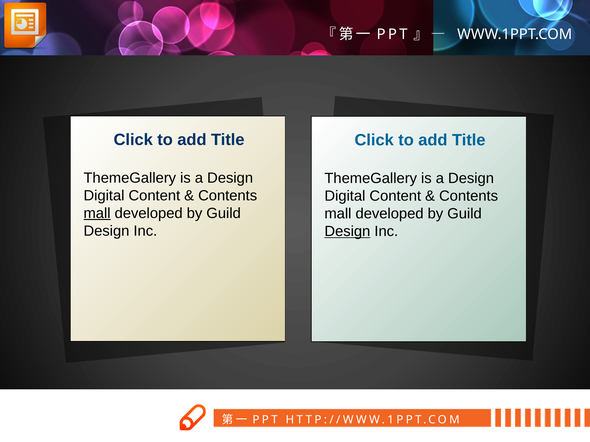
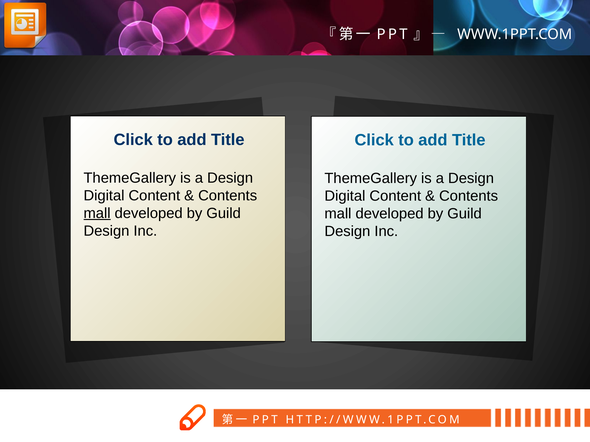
Design underline: present -> none (347, 232)
